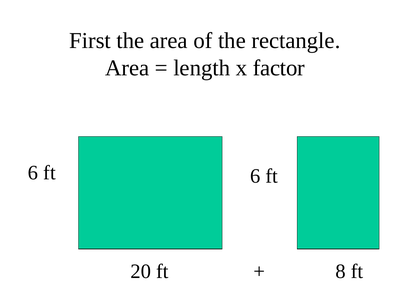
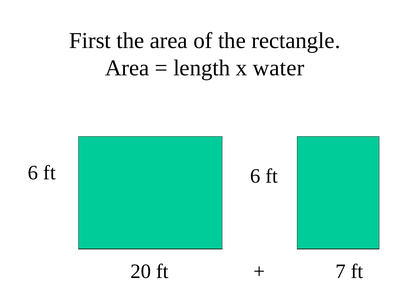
factor: factor -> water (279, 68)
8: 8 -> 7 (341, 272)
